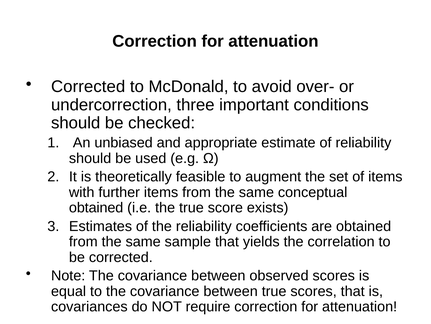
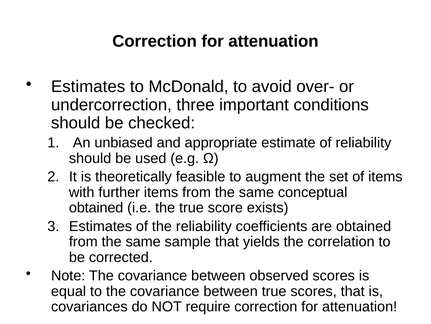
Corrected: Corrected -> Estimates (88, 87)
